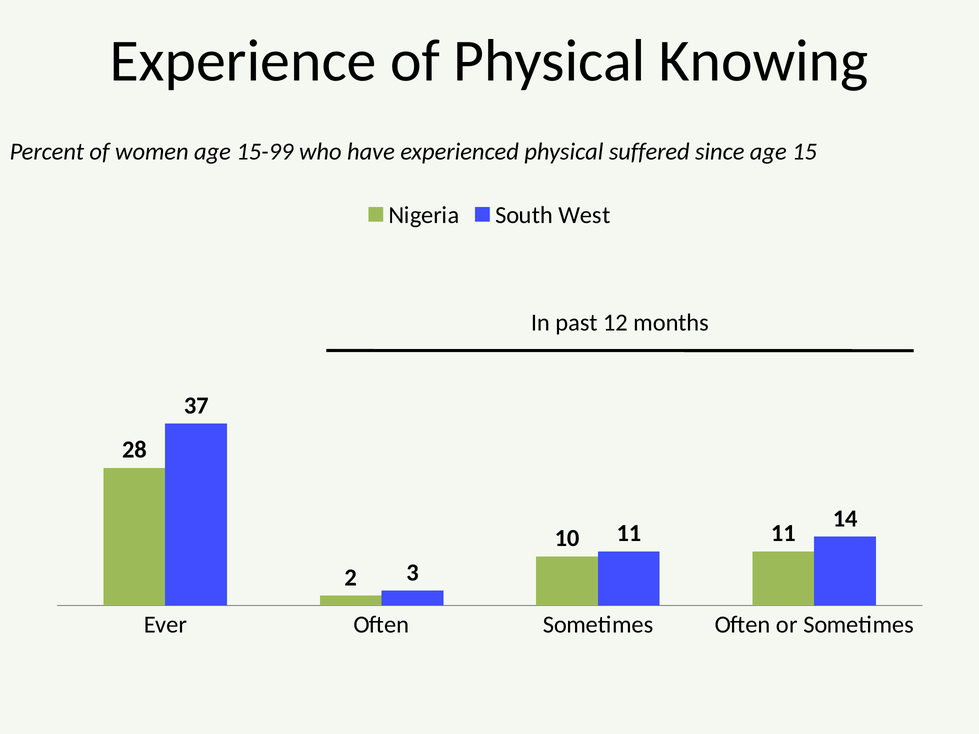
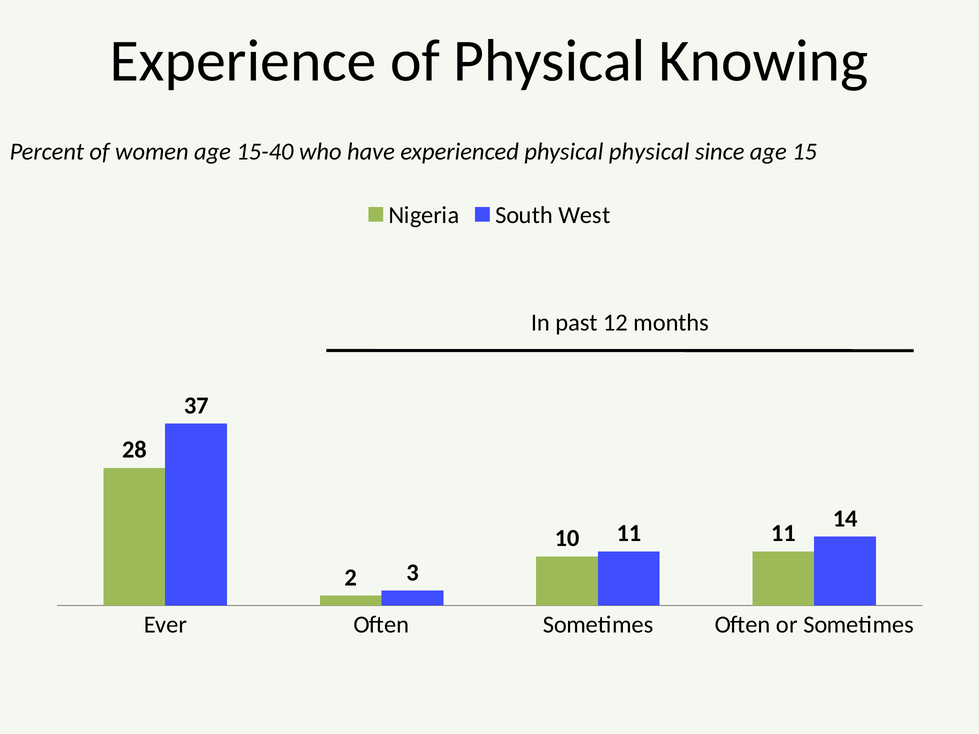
15-99: 15-99 -> 15-40 (265, 152)
physical suffered: suffered -> physical (649, 152)
